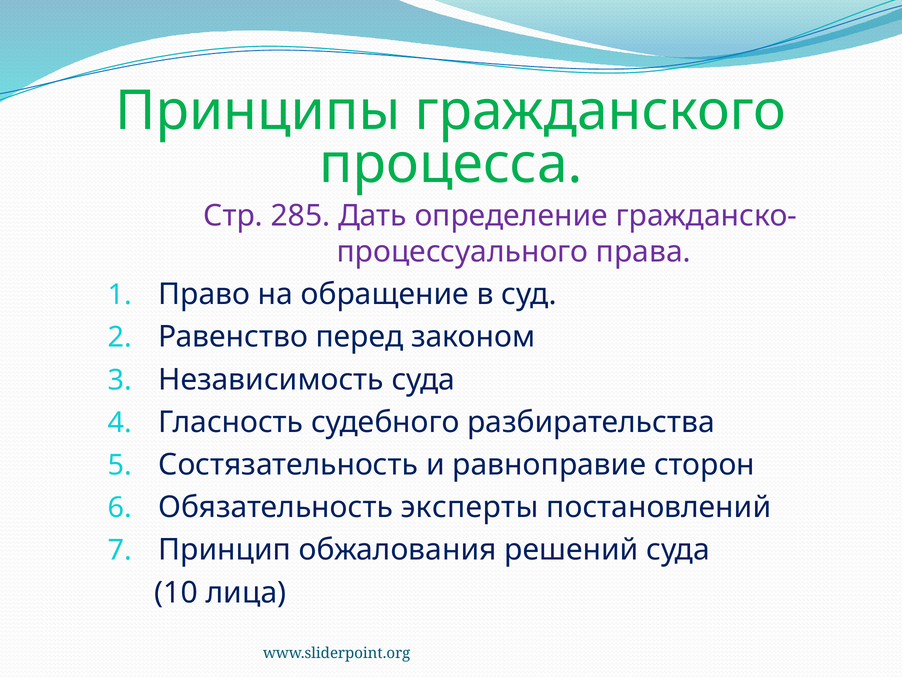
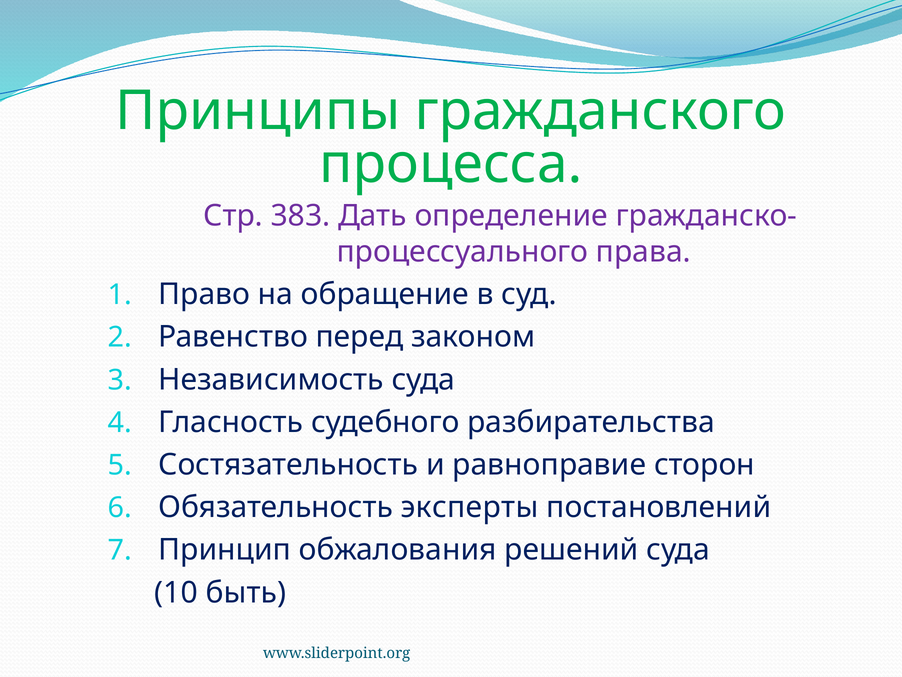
285: 285 -> 383 (300, 216)
лица: лица -> быть (246, 592)
